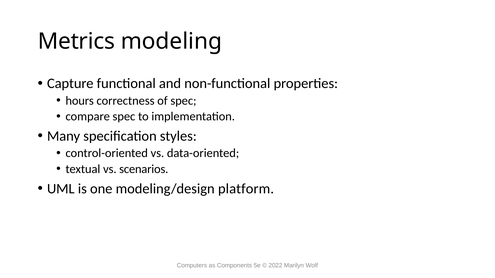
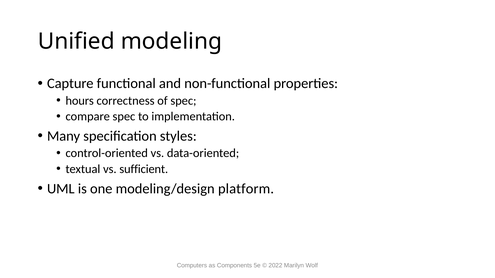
Metrics: Metrics -> Unified (76, 42)
scenarios: scenarios -> sufficient (144, 169)
